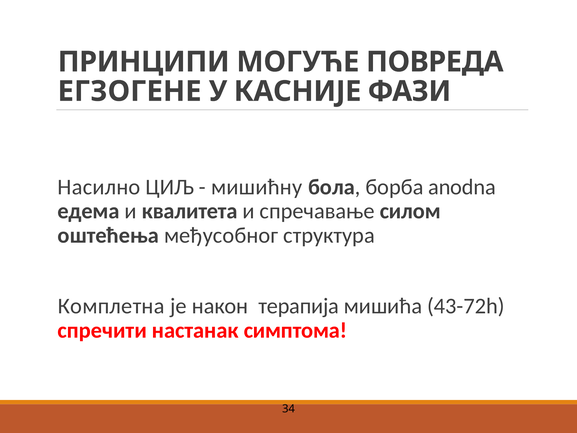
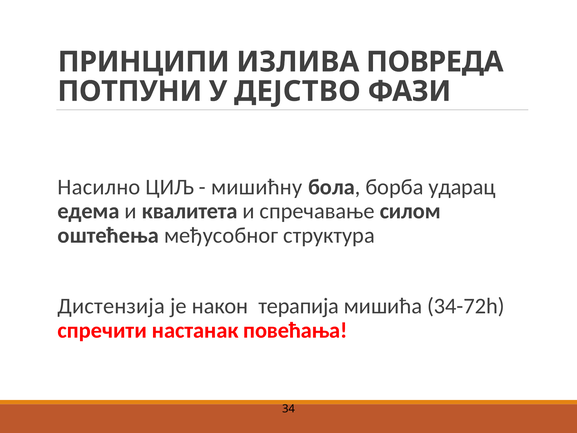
МОГУЋЕ: МОГУЋЕ -> ИЗЛИВА (298, 62)
ЕГЗОГЕНЕ: ЕГЗОГЕНЕ -> ПОТПУНИ (130, 91)
КАСНИЈЕ: КАСНИЈЕ -> ДЕЈСТВО (297, 91)
anodna: anodna -> ударац (462, 187)
Комплетна: Комплетна -> Дистензија (111, 306)
43-72h: 43-72h -> 34-72h (466, 306)
симптома: симптома -> повећања (295, 330)
